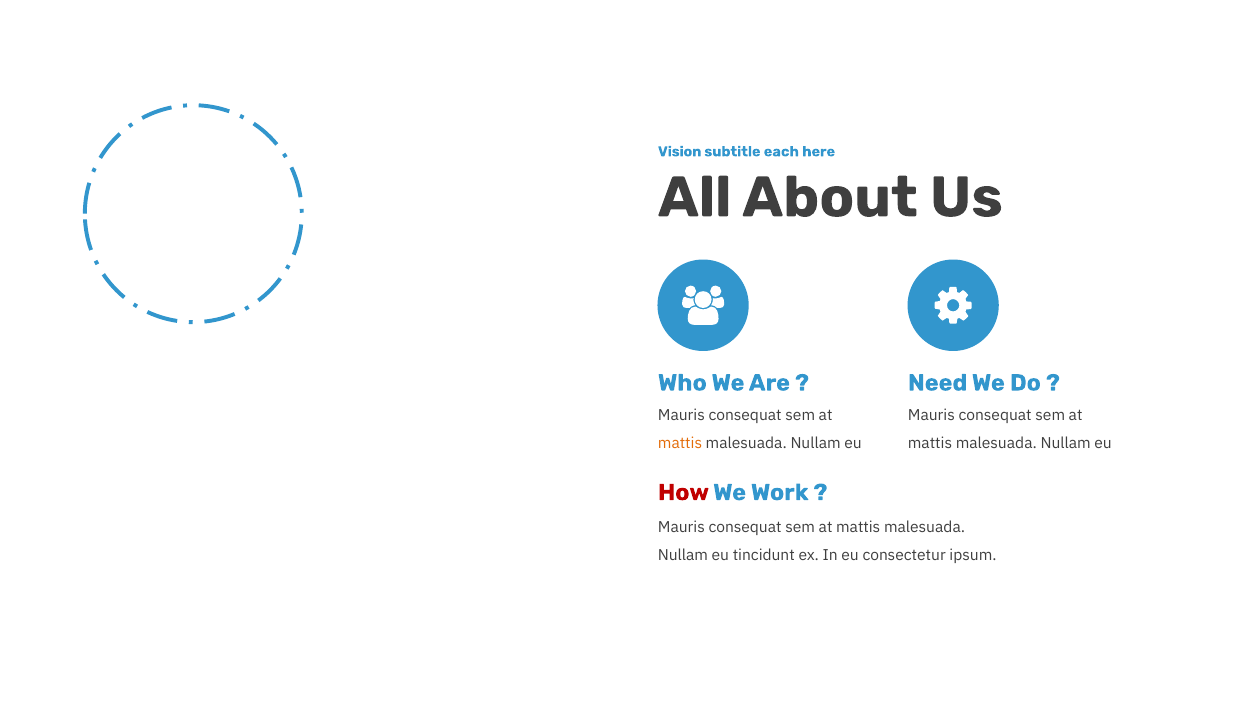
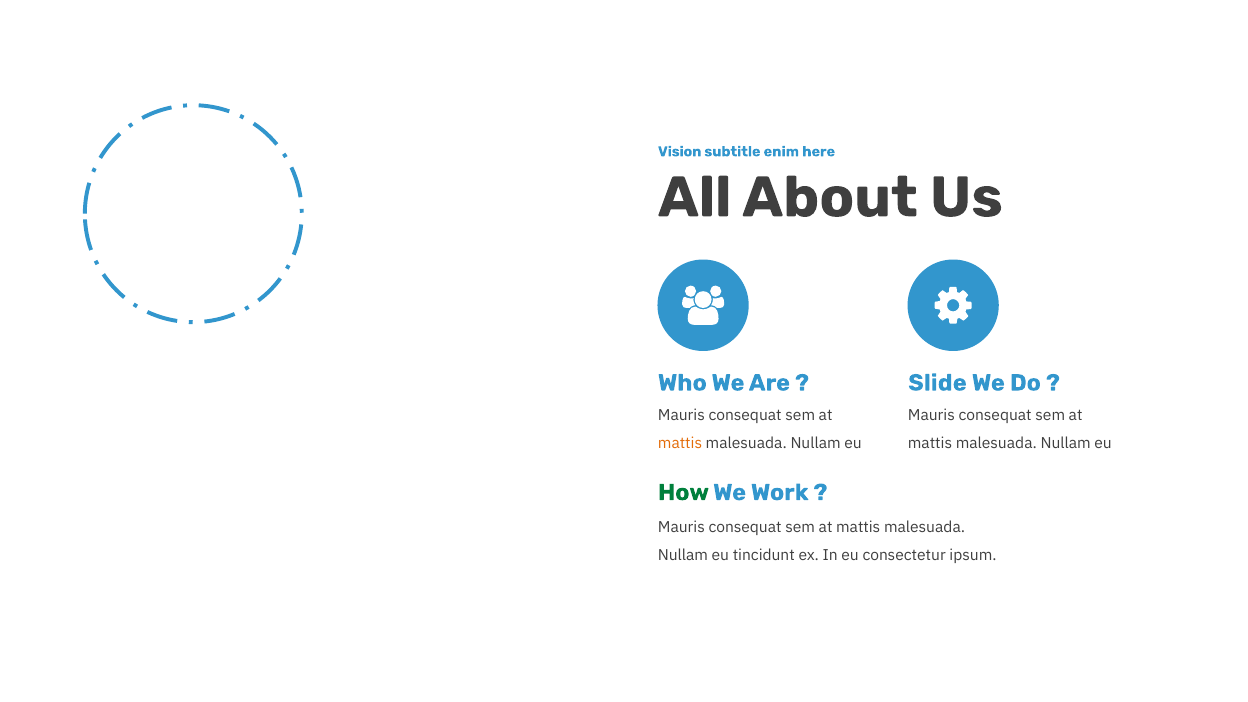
each: each -> enim (781, 152)
Need: Need -> Slide (937, 383)
How colour: red -> green (683, 492)
